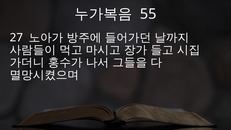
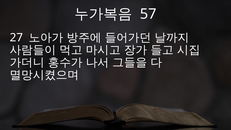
55: 55 -> 57 (148, 14)
